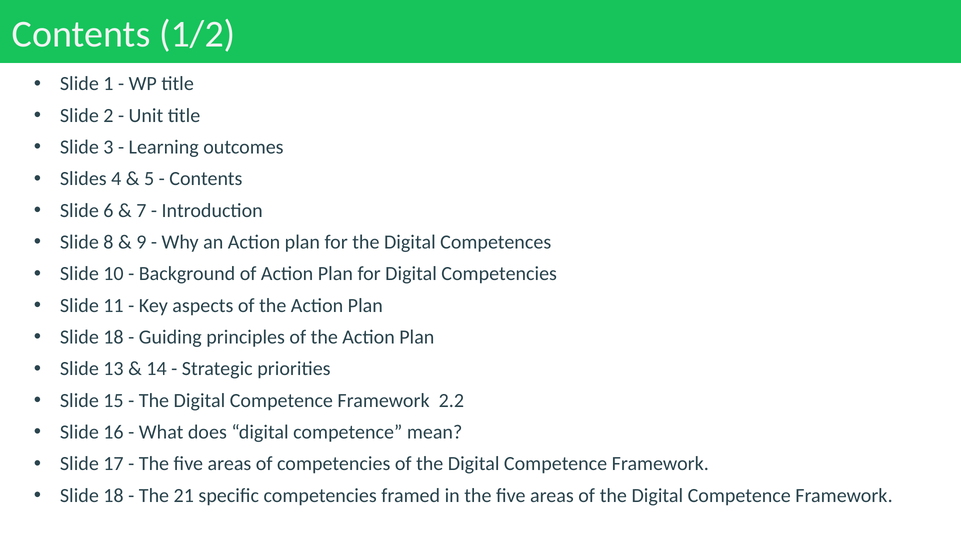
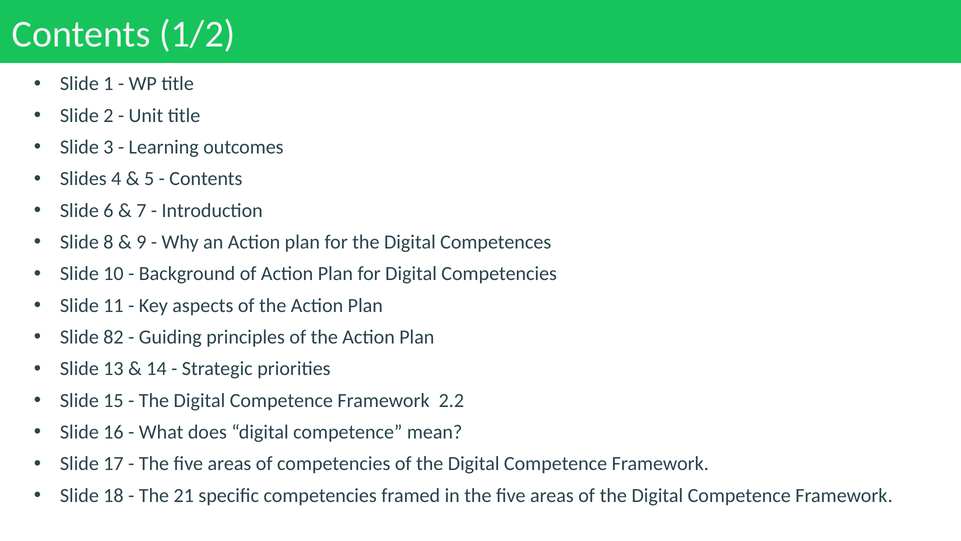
18: 18 -> 82 (113, 337)
